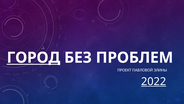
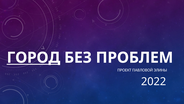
2022 underline: present -> none (154, 81)
